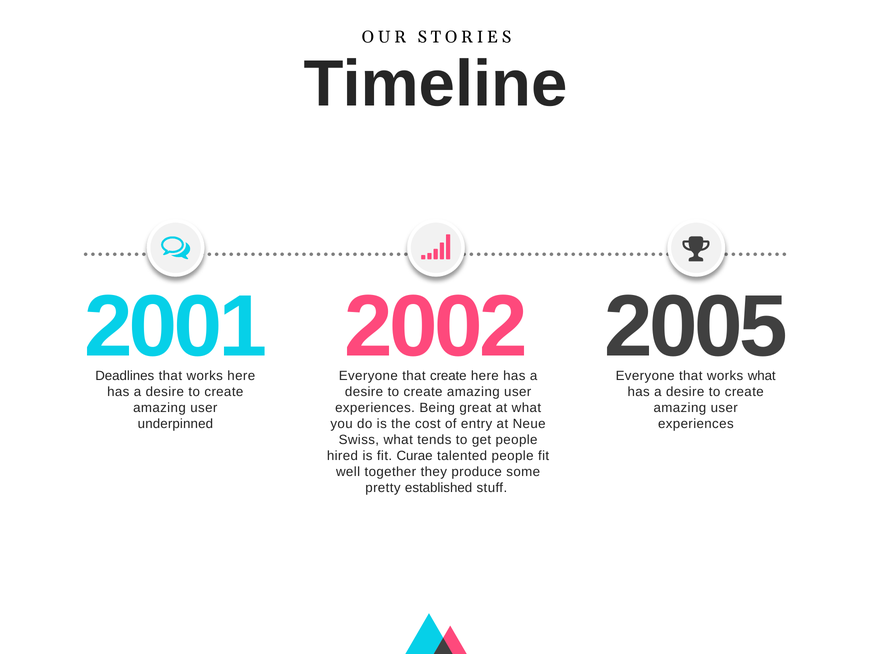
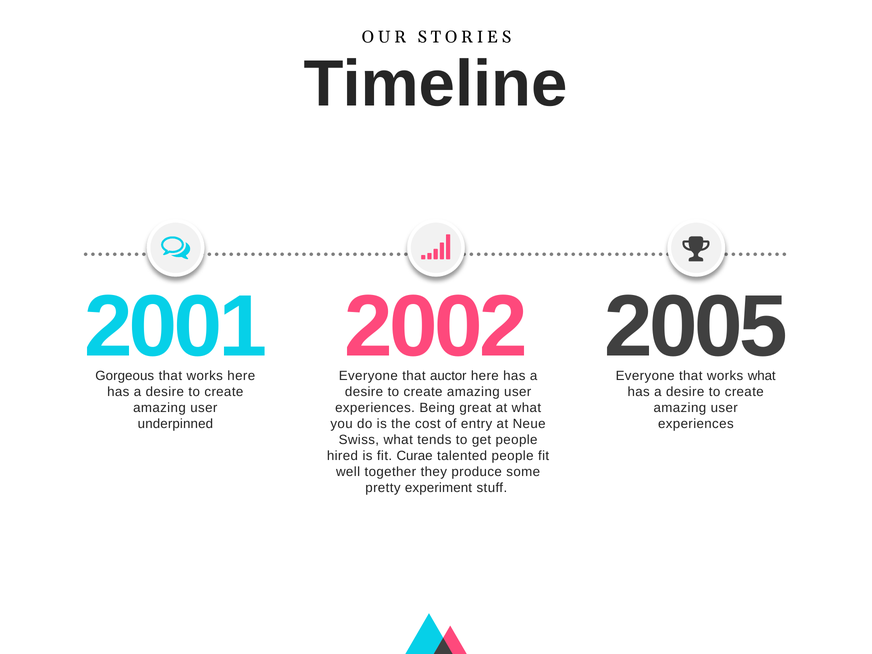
Deadlines: Deadlines -> Gorgeous (125, 376)
that create: create -> auctor (448, 376)
established: established -> experiment (439, 488)
